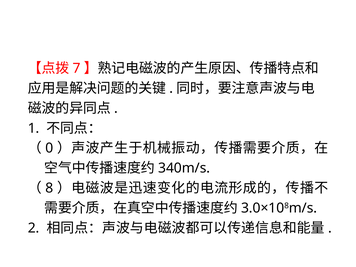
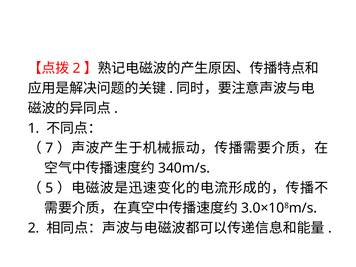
7: 7 -> 2 (77, 68)
0: 0 -> 7 (49, 148)
8: 8 -> 5 (49, 188)
